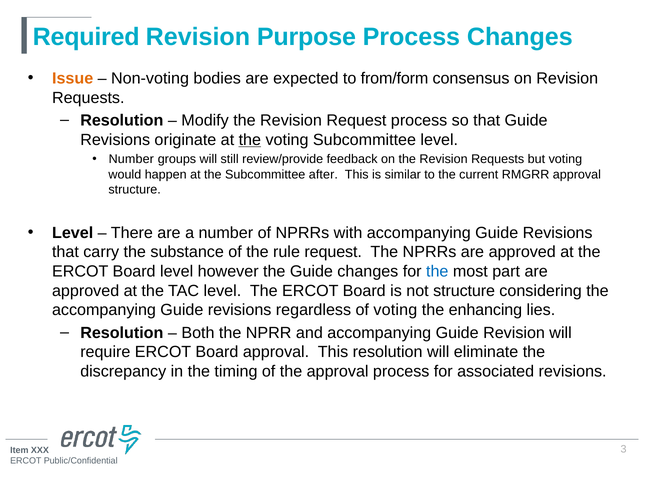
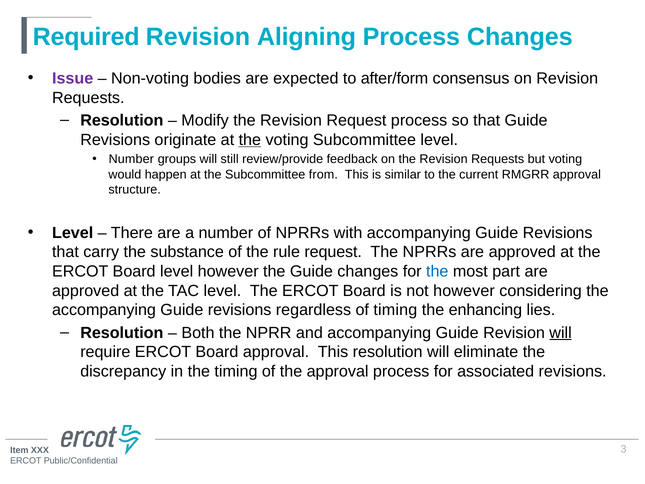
Purpose: Purpose -> Aligning (306, 37)
Issue colour: orange -> purple (73, 78)
from/form: from/form -> after/form (395, 78)
after: after -> from (323, 174)
not structure: structure -> however (464, 291)
of voting: voting -> timing (395, 310)
will underline: none -> present (561, 333)
